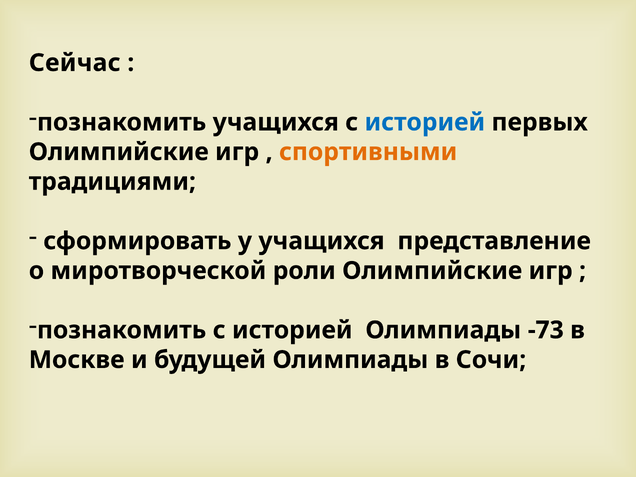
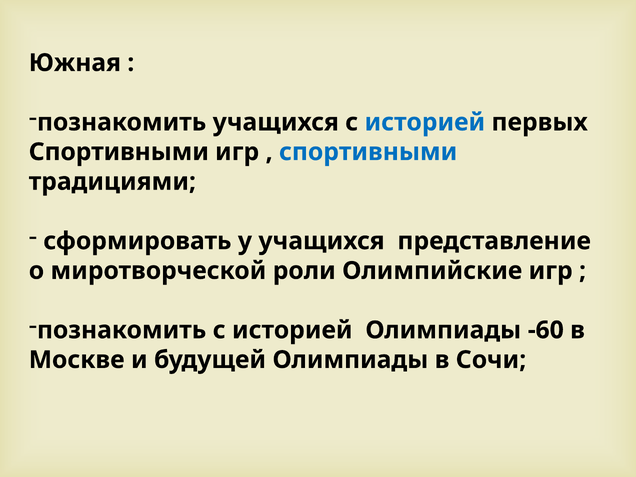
Сейчас: Сейчас -> Южная (75, 63)
Олимпийские: Олимпийские -> Спортивными (119, 152)
спортивными colour: orange -> blue (368, 152)
-73: -73 -> -60 (546, 330)
